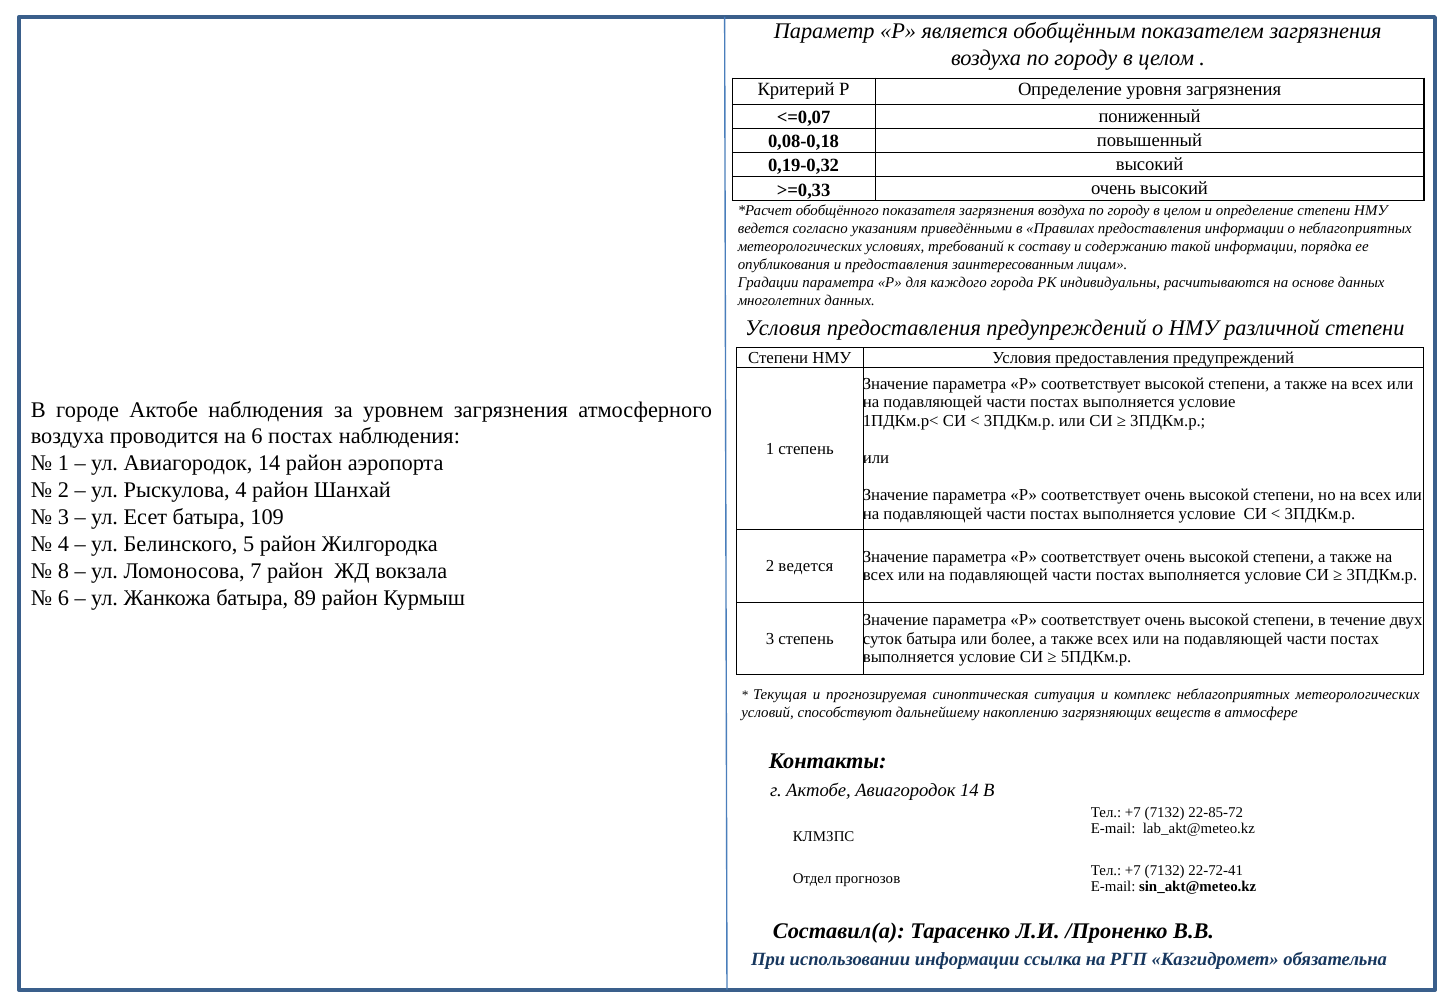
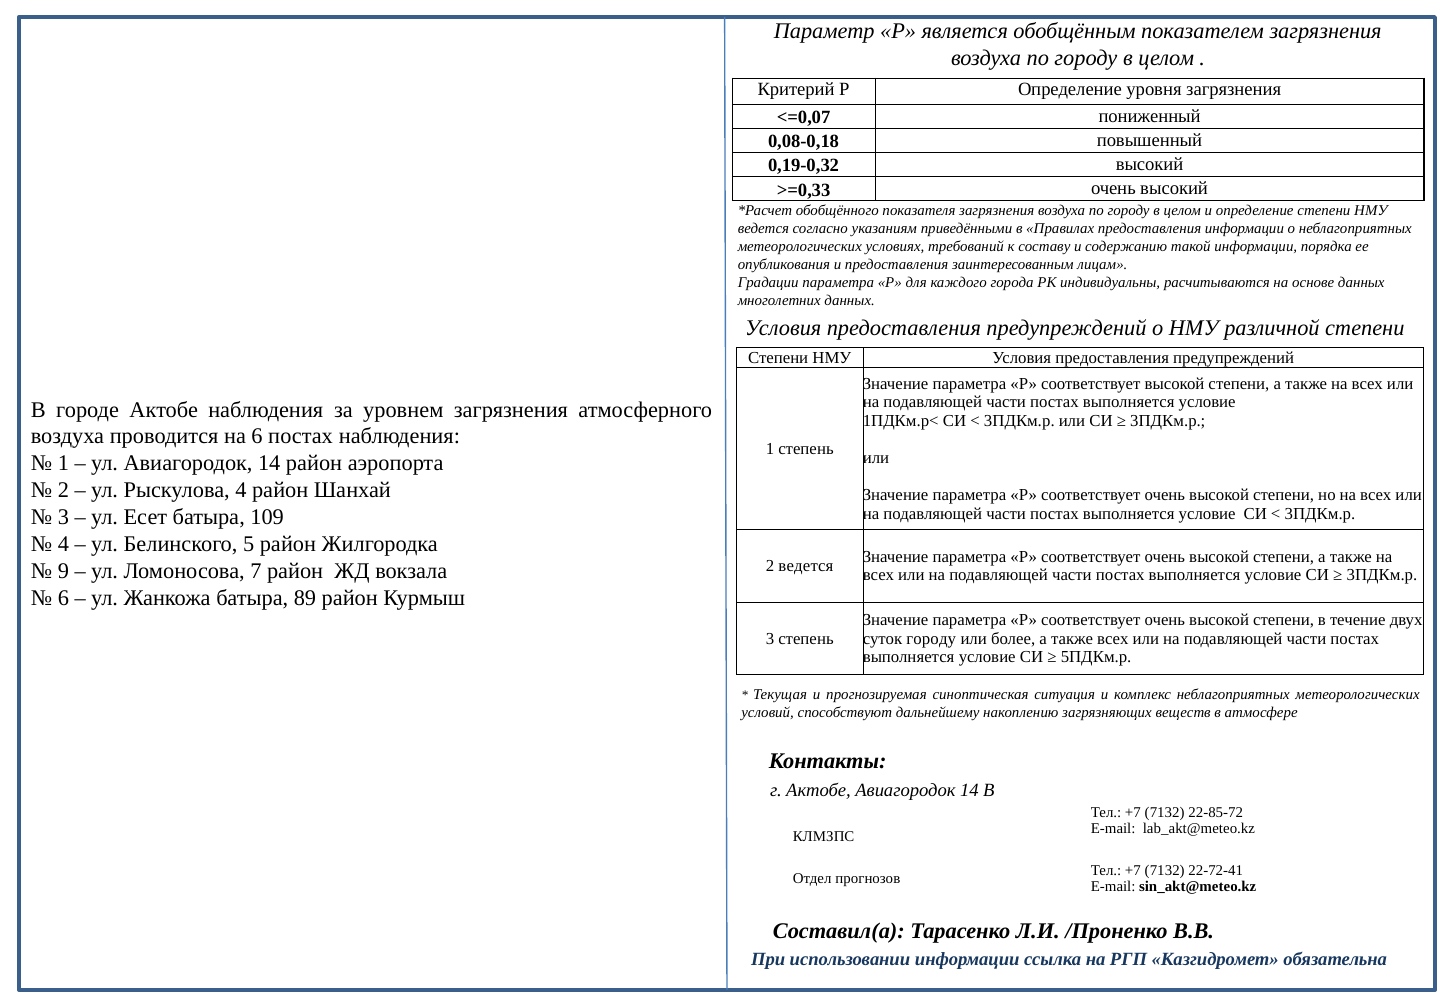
8: 8 -> 9 (63, 571)
суток батыра: батыра -> городу (931, 638)
